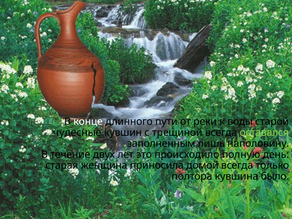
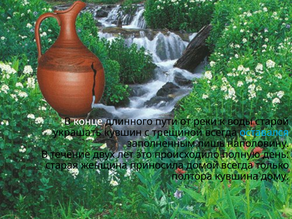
чудесные: чудесные -> украшать (77, 133)
оставался colour: light green -> light blue (264, 133)
было: было -> дому (275, 176)
